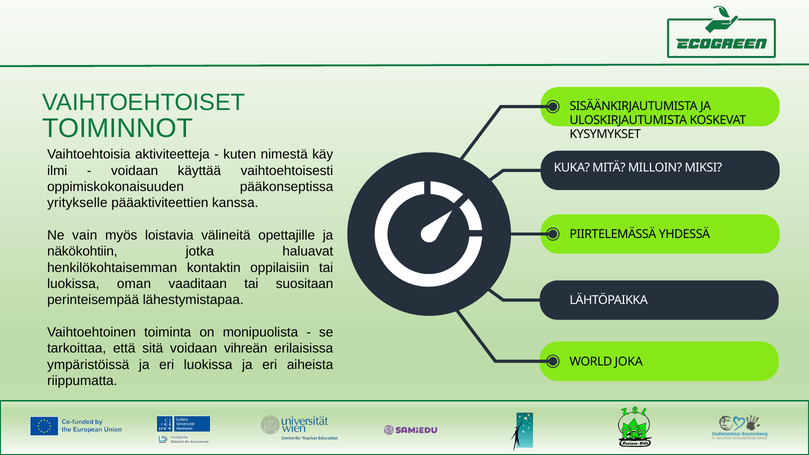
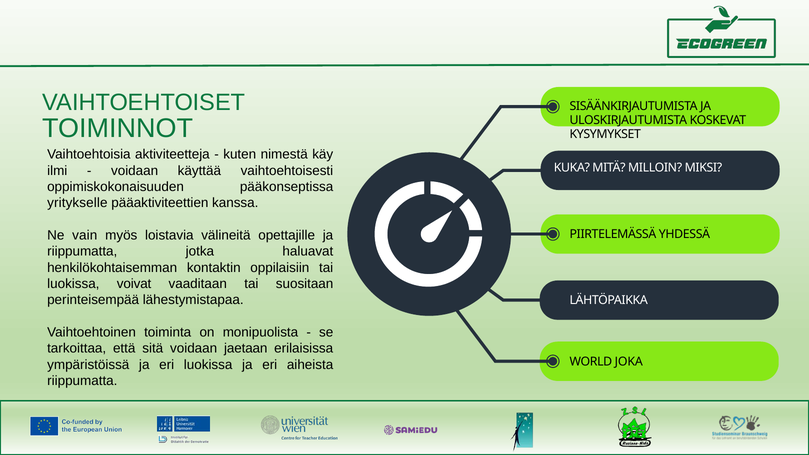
näkökohtiin: näkökohtiin -> riippumatta (82, 252)
oman: oman -> voivat (134, 284)
vihreän: vihreän -> jaetaan (246, 349)
